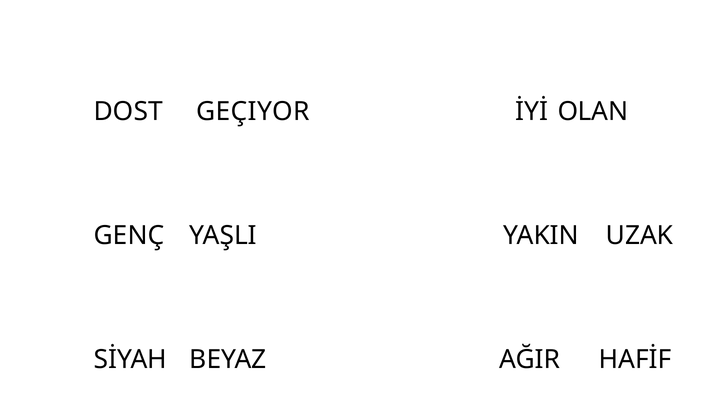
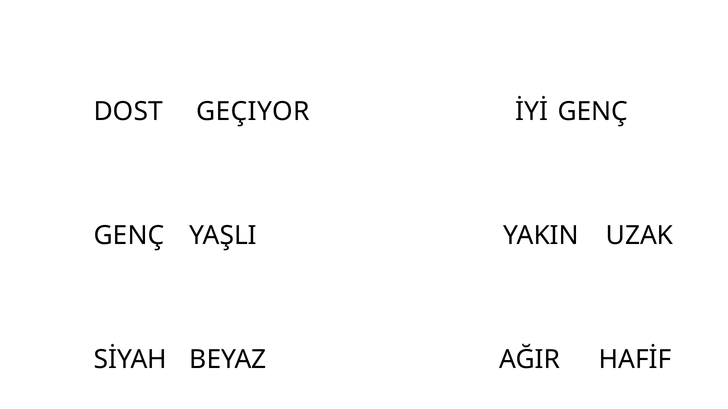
İYİ OLAN: OLAN -> GENÇ (593, 111)
